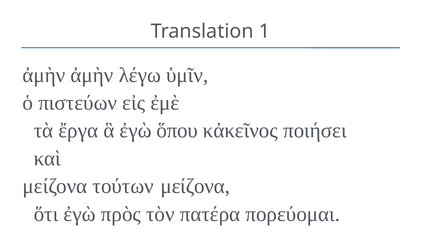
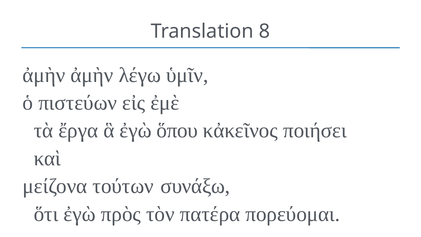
1: 1 -> 8 (264, 31)
τούτων μείζονα: μείζονα -> συνάξω (195, 186)
